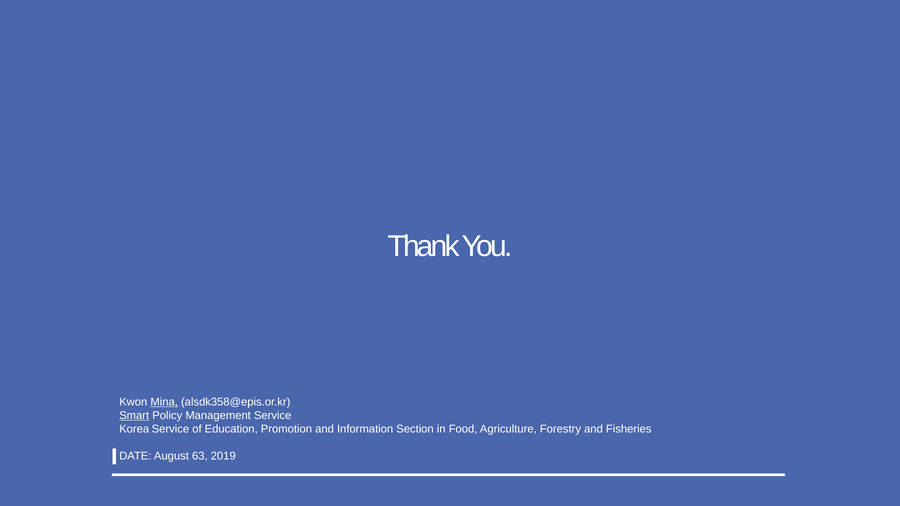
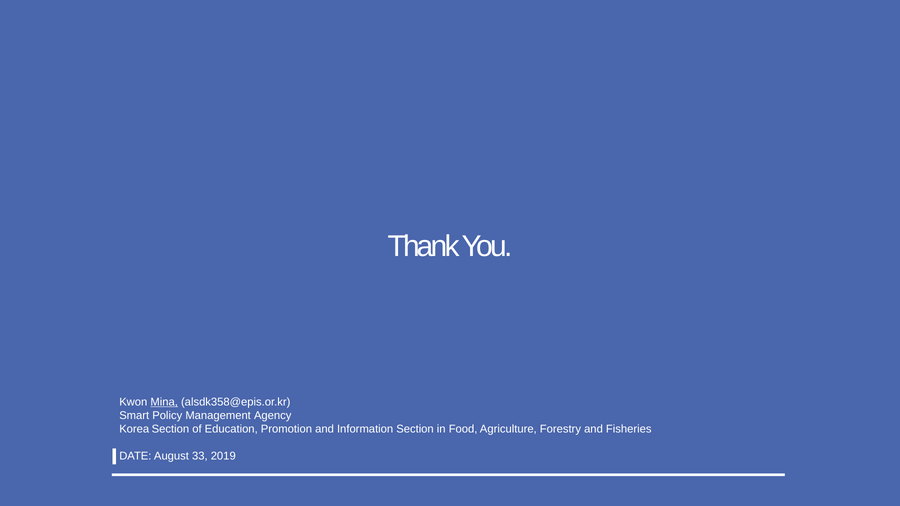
Smart underline: present -> none (134, 416)
Management Service: Service -> Agency (273, 416)
Korea Service: Service -> Section (170, 429)
63: 63 -> 33 (200, 456)
